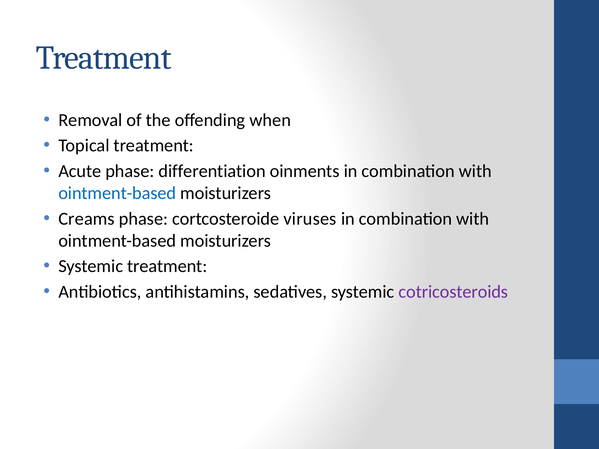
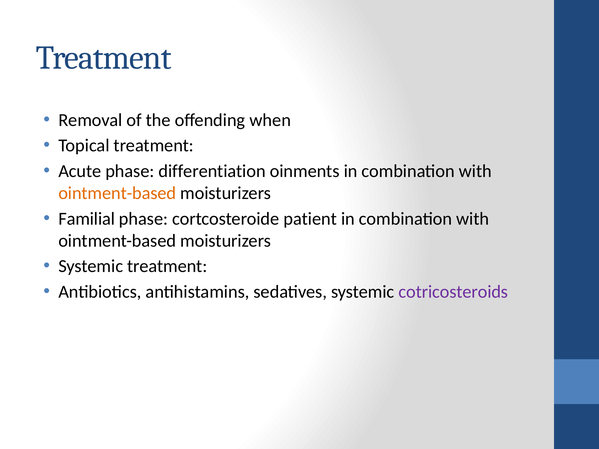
ointment-based colour: blue -> orange (117, 193)
Creams: Creams -> Familial (87, 219)
viruses: viruses -> patient (310, 219)
